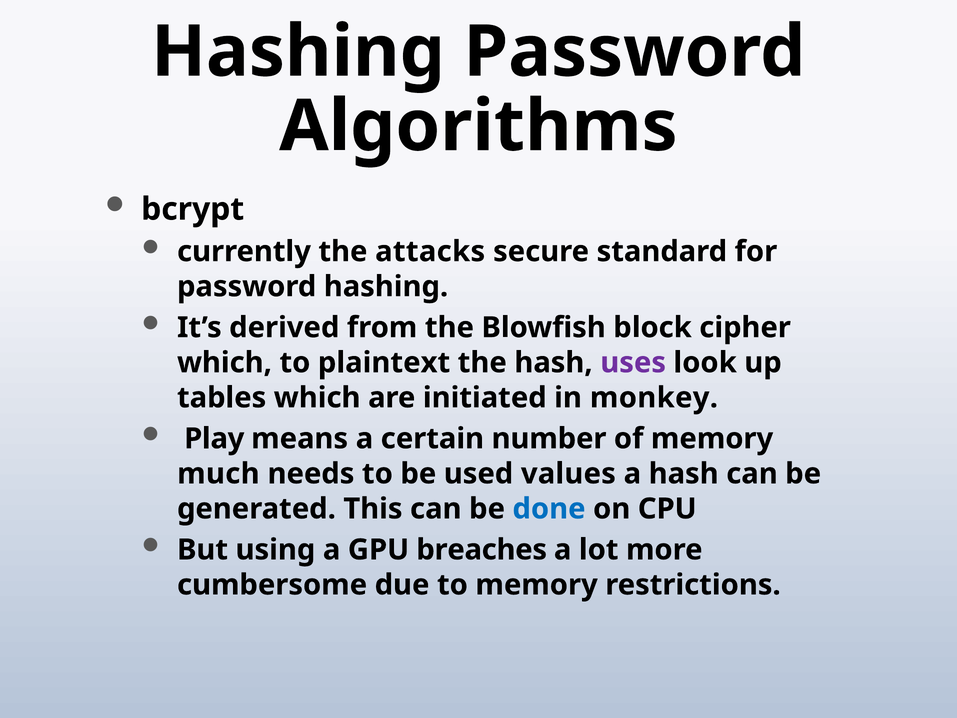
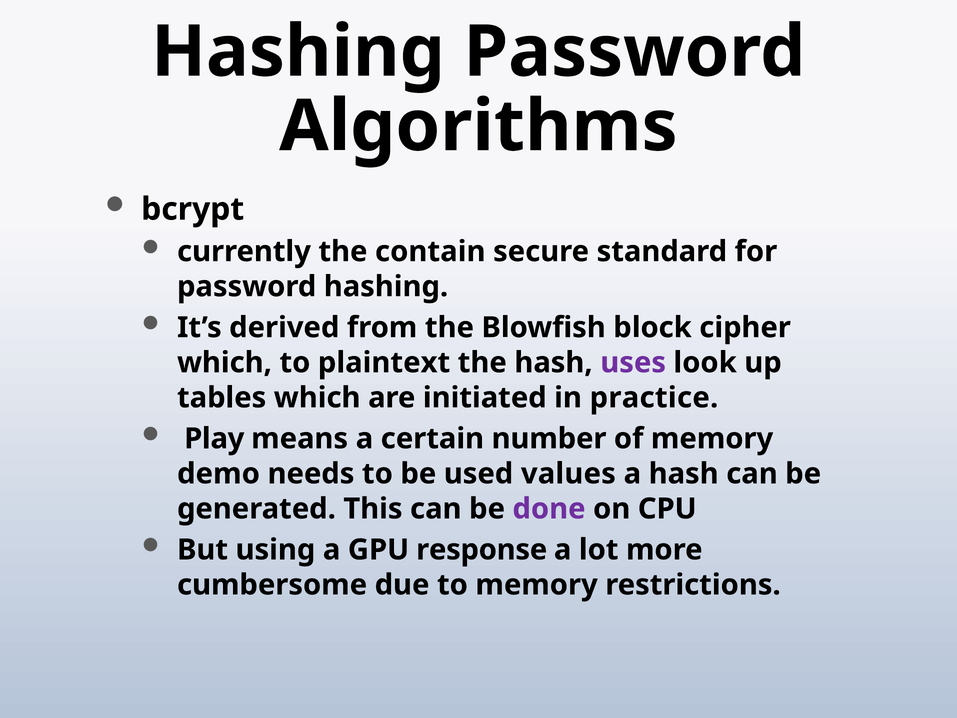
attacks: attacks -> contain (430, 251)
monkey: monkey -> practice (654, 398)
much: much -> demo (218, 474)
done colour: blue -> purple (549, 509)
breaches: breaches -> response (482, 550)
